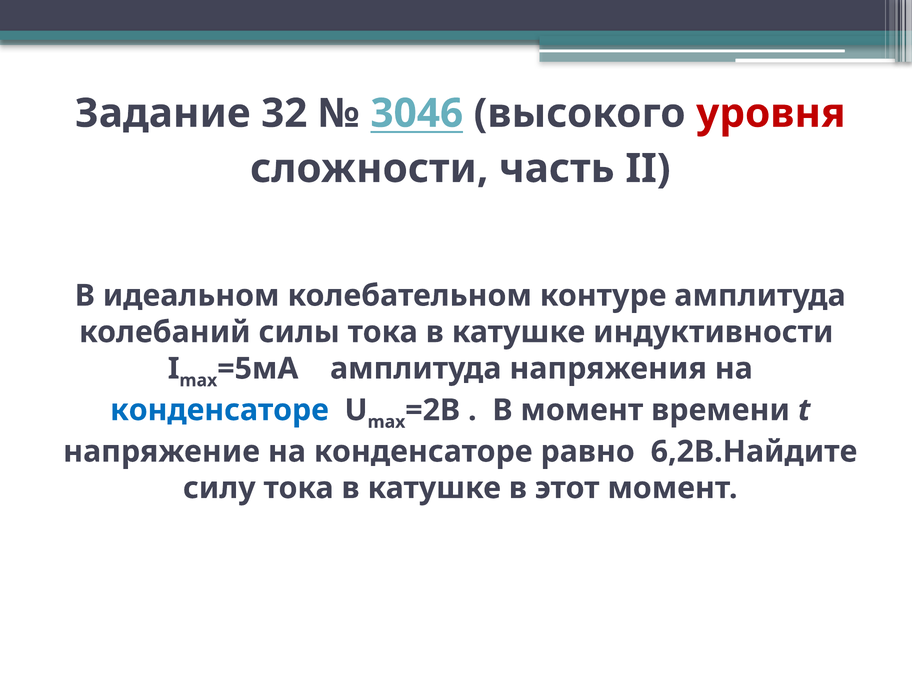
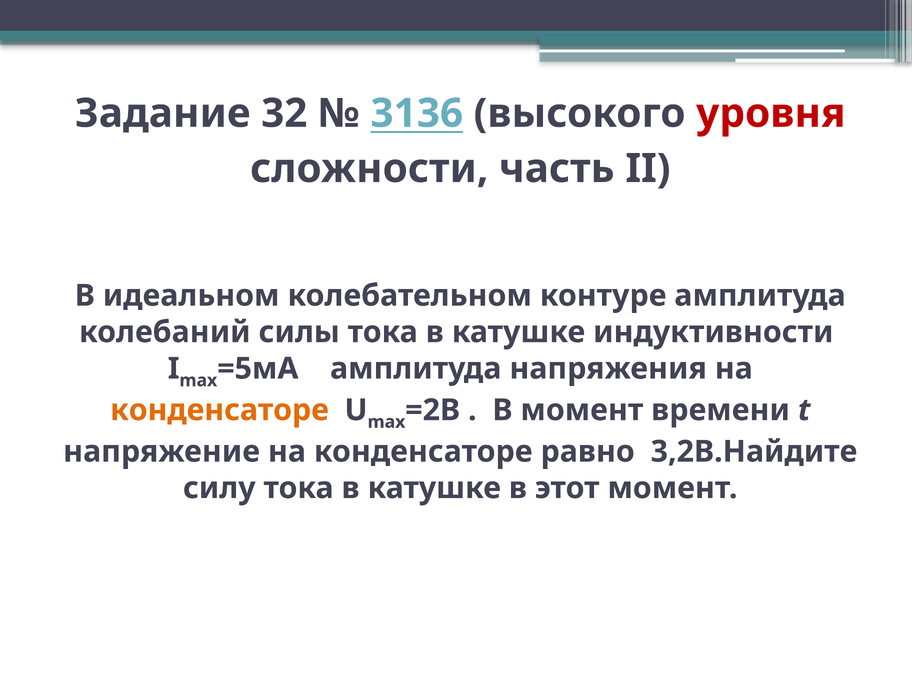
3046: 3046 -> 3136 (417, 113)
конденсаторе colour: blue -> orange (220, 410)
6,2В.Найдите: 6,2В.Найдите -> 3,2В.Найдите (754, 452)
